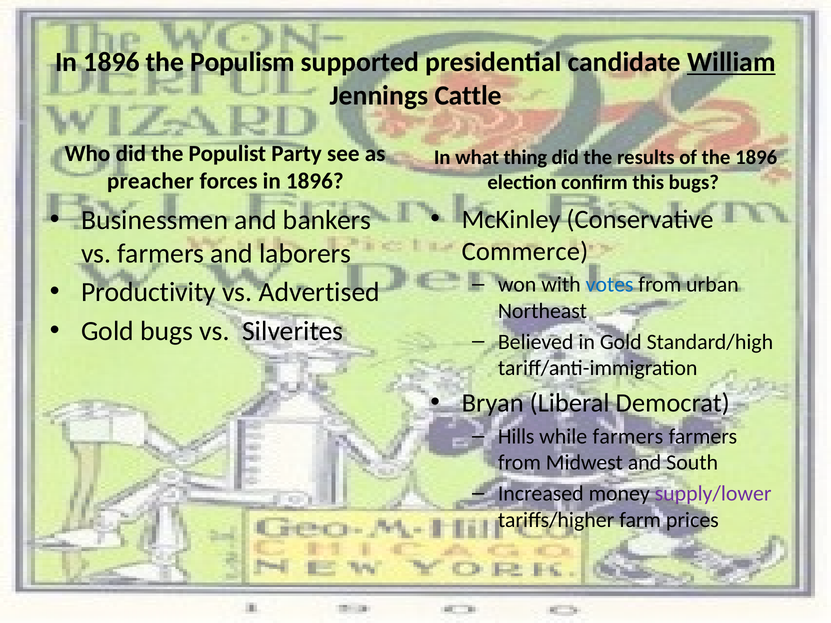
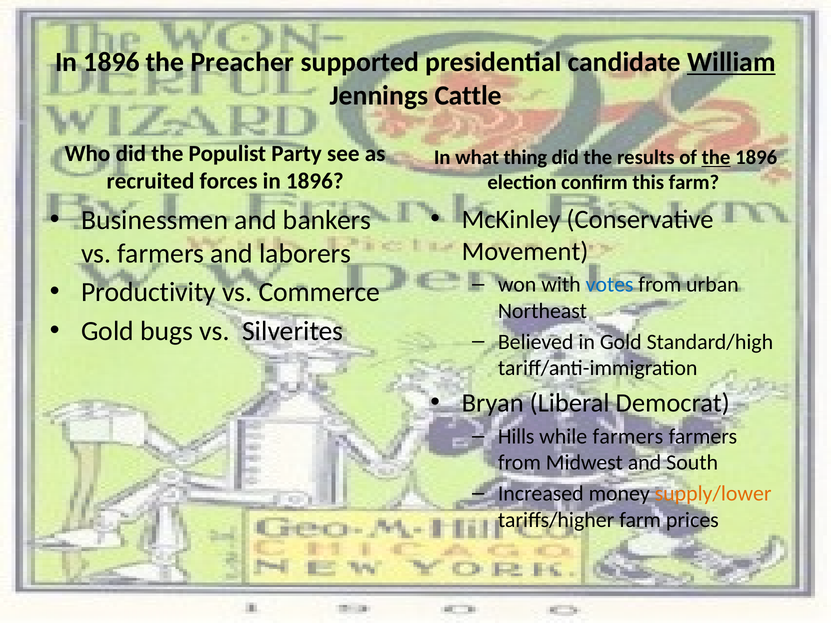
Populism: Populism -> Preacher (242, 62)
the underline: none -> present (716, 158)
preacher: preacher -> recruited (151, 181)
this bugs: bugs -> farm (694, 182)
Commerce: Commerce -> Movement (525, 251)
Advertised: Advertised -> Commerce (319, 292)
supply/lower colour: purple -> orange (713, 494)
